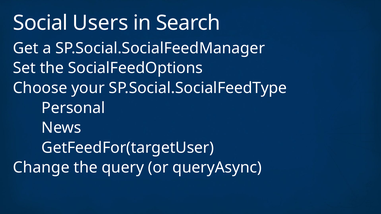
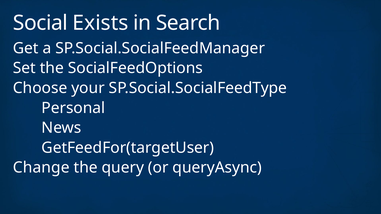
Users: Users -> Exists (100, 23)
